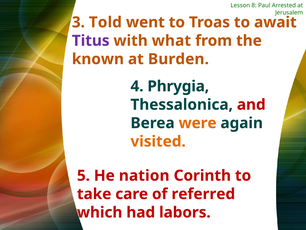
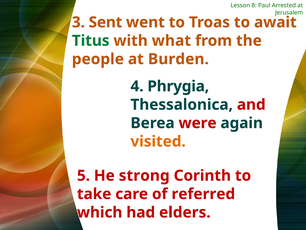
Told: Told -> Sent (105, 22)
Titus colour: purple -> green (91, 41)
known: known -> people (98, 59)
were colour: orange -> red (198, 123)
nation: nation -> strong (144, 175)
labors: labors -> elders (185, 212)
